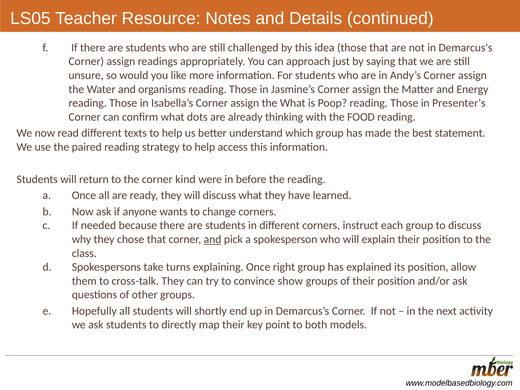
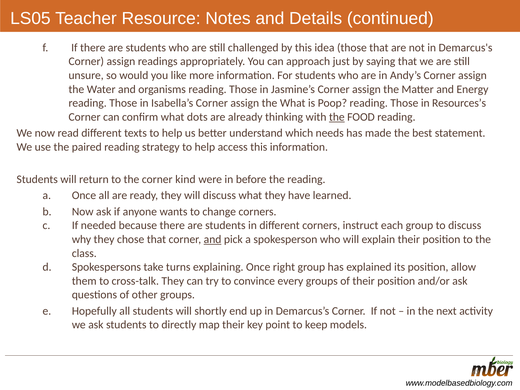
Presenter’s: Presenter’s -> Resources’s (459, 103)
the underline: none -> present (337, 117)
which group: group -> needs (330, 133)
show: show -> every (290, 281)
both: both -> keep (316, 325)
